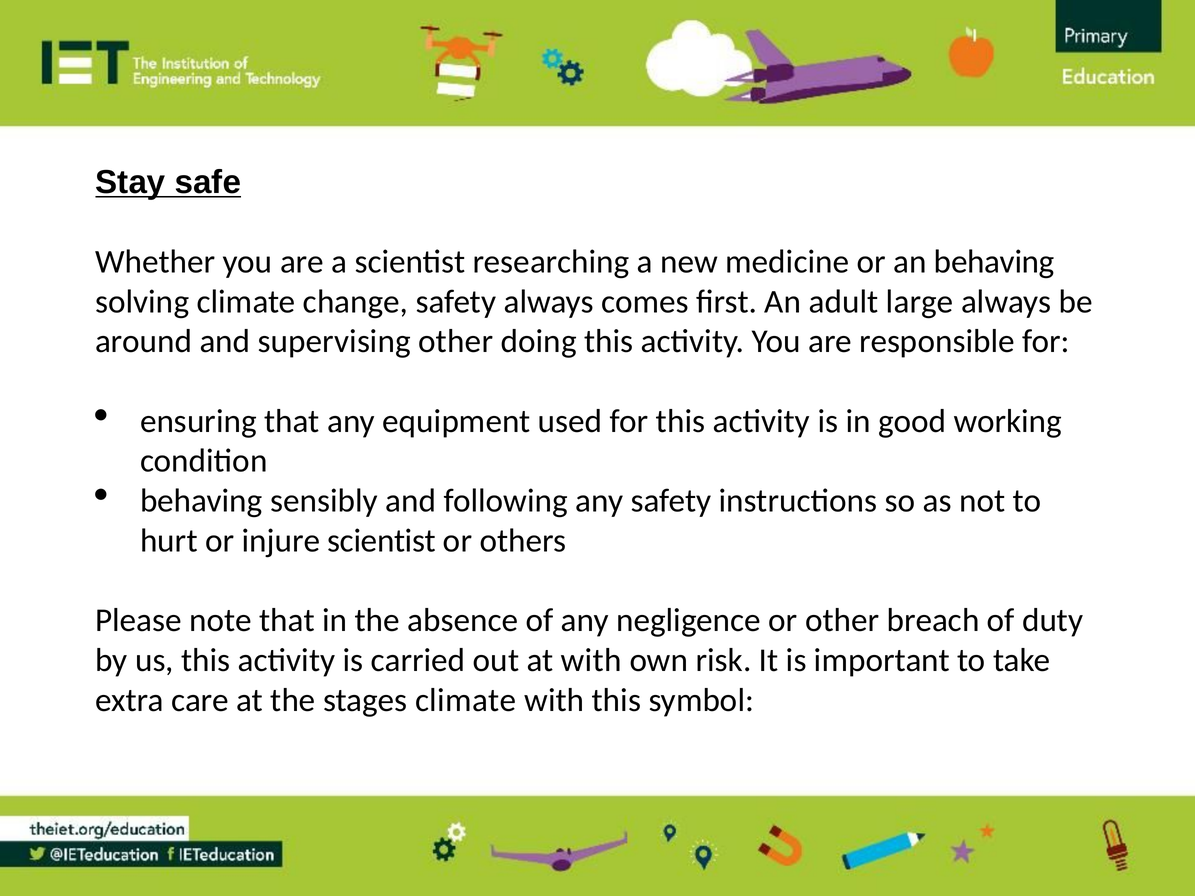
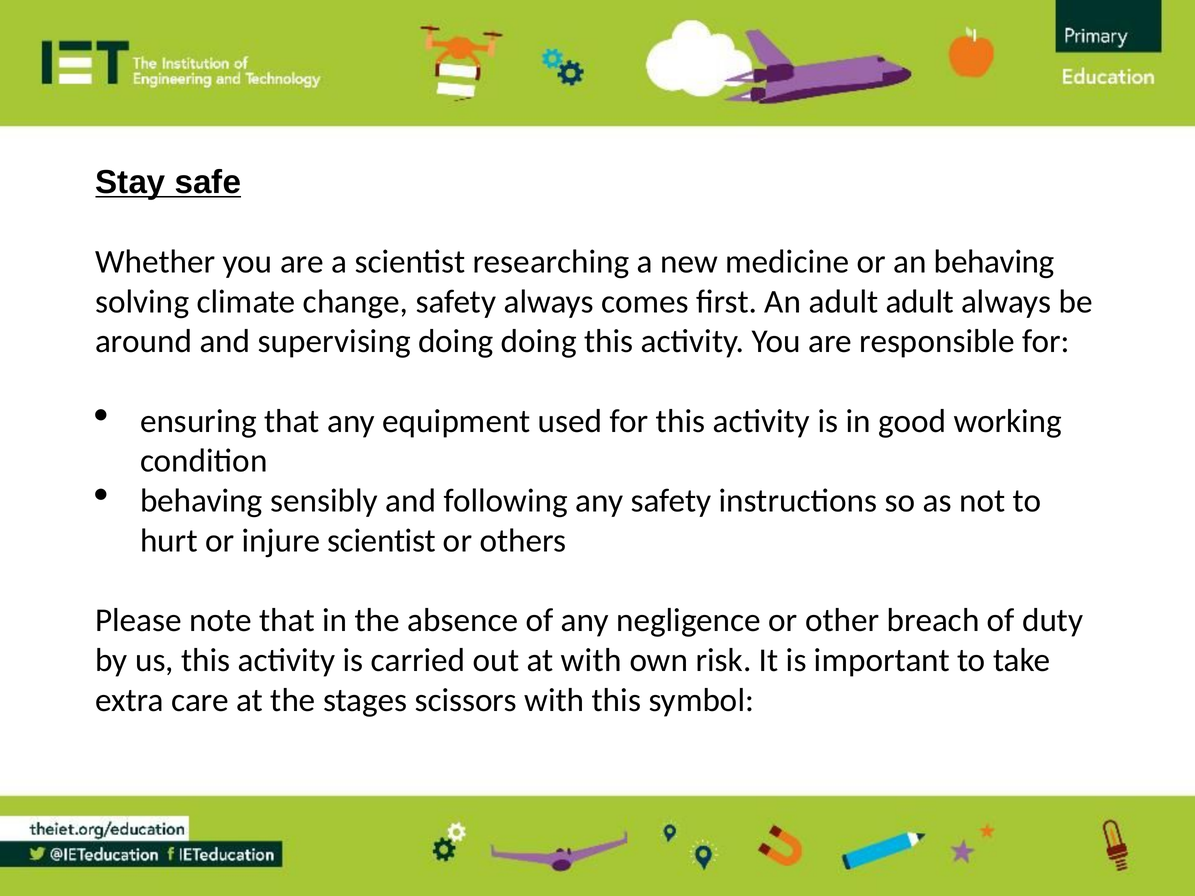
adult large: large -> adult (920, 302)
supervising other: other -> doing (456, 342)
stages climate: climate -> scissors (466, 700)
